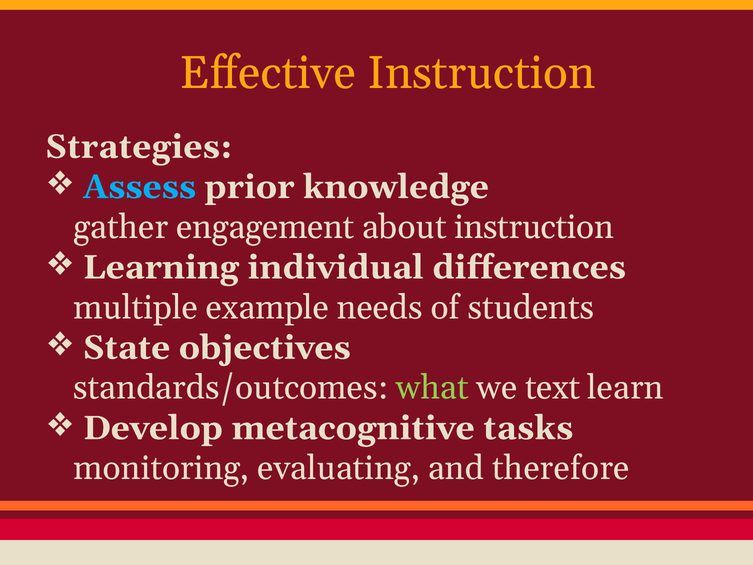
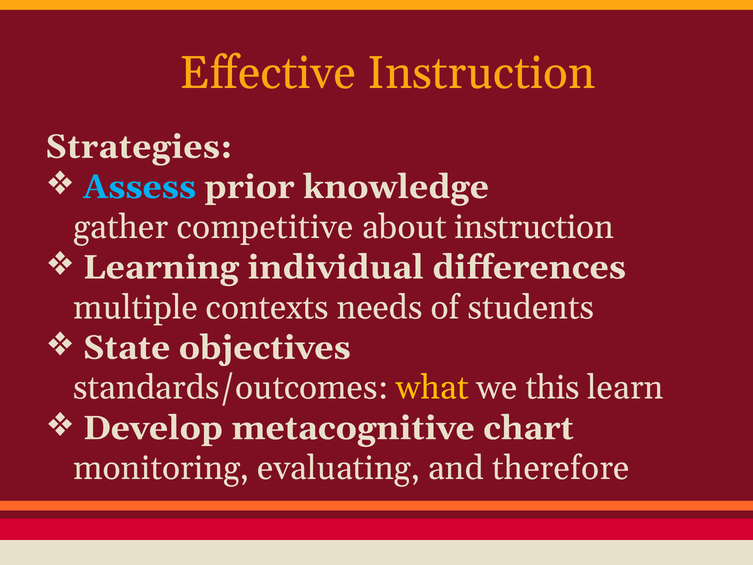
engagement: engagement -> competitive (265, 227)
example: example -> contexts (267, 307)
what colour: light green -> yellow (432, 388)
text: text -> this (553, 388)
tasks: tasks -> chart (528, 428)
